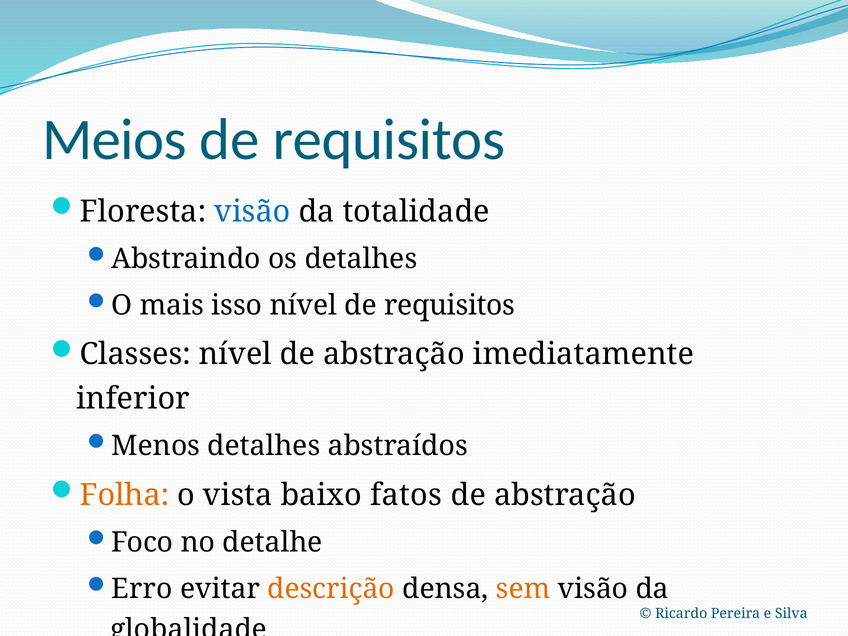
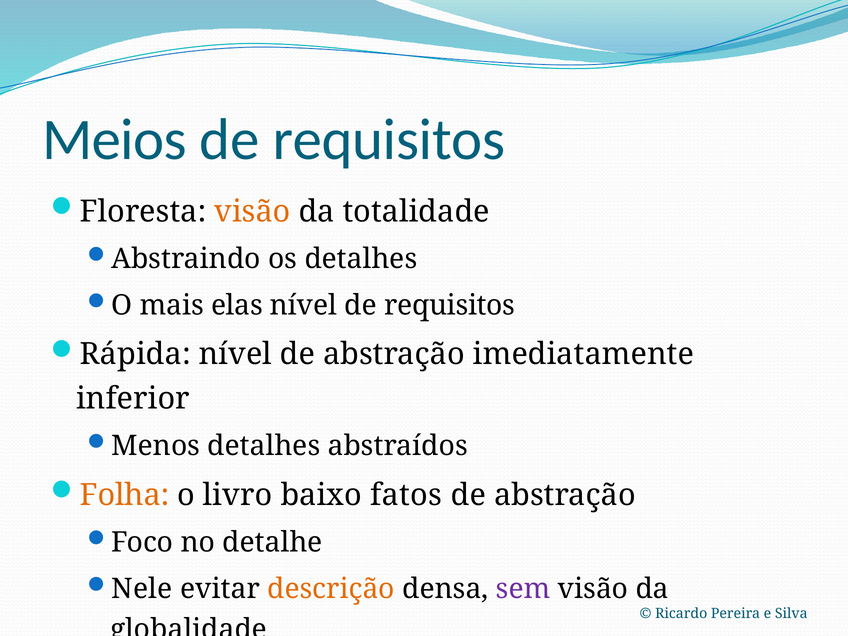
visão colour: blue -> orange (252, 212)
isso: isso -> elas (237, 305)
Classes: Classes -> Rápida (135, 354)
vista: vista -> livro (238, 495)
Erro: Erro -> Nele (142, 589)
sem colour: orange -> purple (523, 589)
